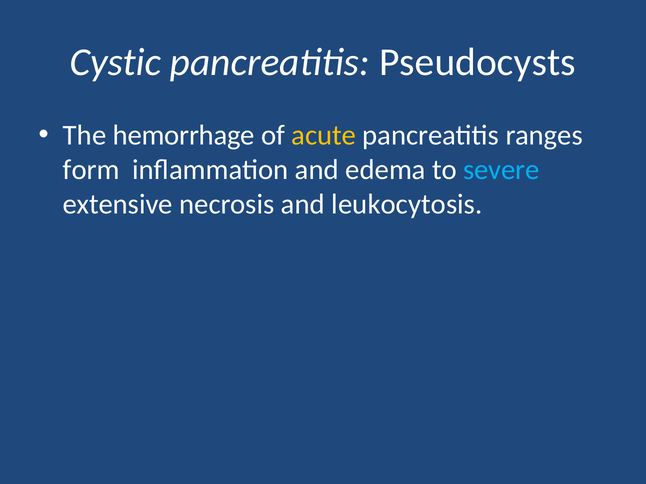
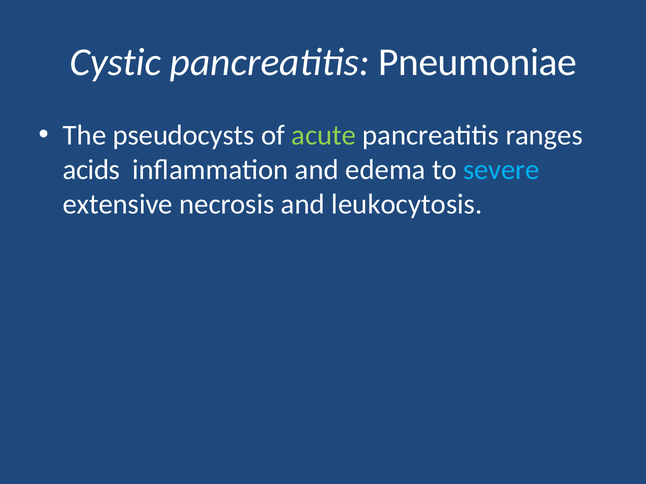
Pseudocysts: Pseudocysts -> Pneumoniae (478, 63)
hemorrhage: hemorrhage -> pseudocysts (184, 136)
acute colour: yellow -> light green (324, 136)
form: form -> acids (91, 170)
